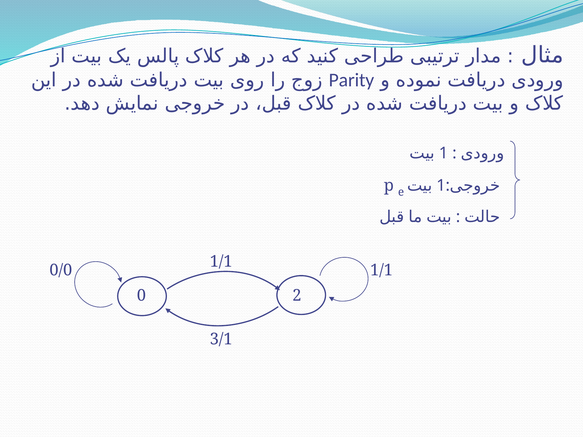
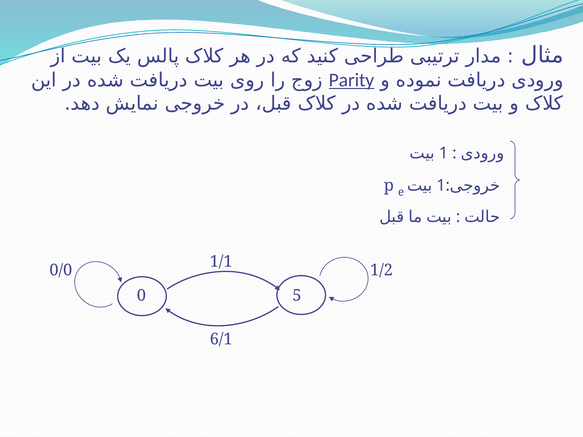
Parity underline: none -> present (352, 80)
0/0 1/1: 1/1 -> 1/2 (382, 270)
2: 2 -> 5 (297, 296)
3/1: 3/1 -> 6/1 (221, 339)
